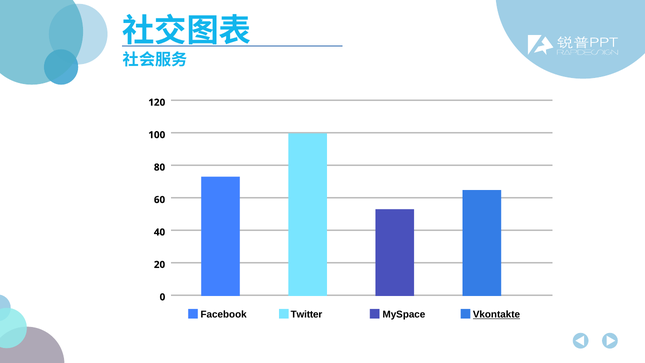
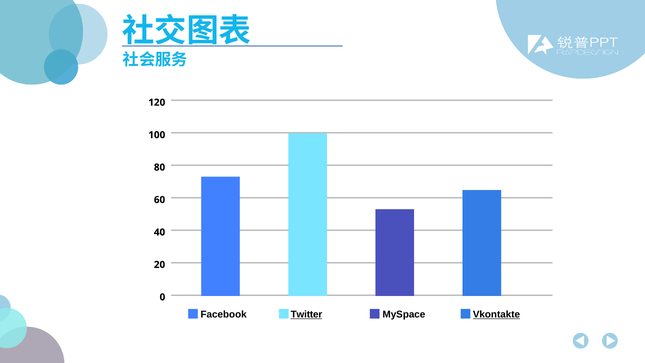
Twitter underline: none -> present (306, 315)
